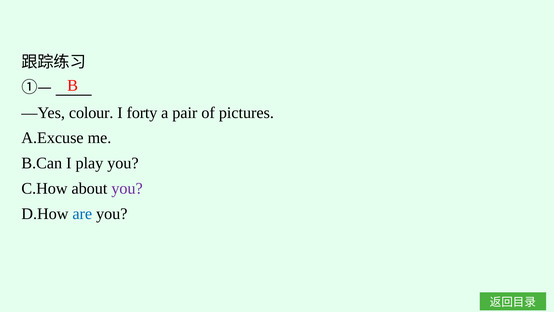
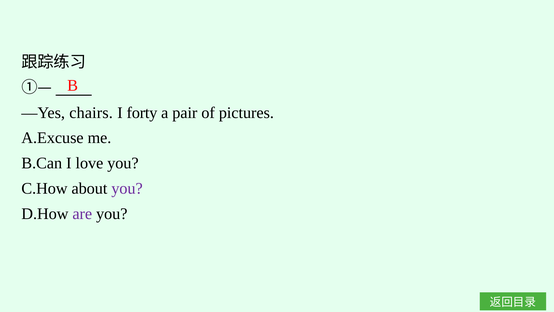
colour: colour -> chairs (91, 113)
play: play -> love (89, 163)
are colour: blue -> purple (82, 213)
